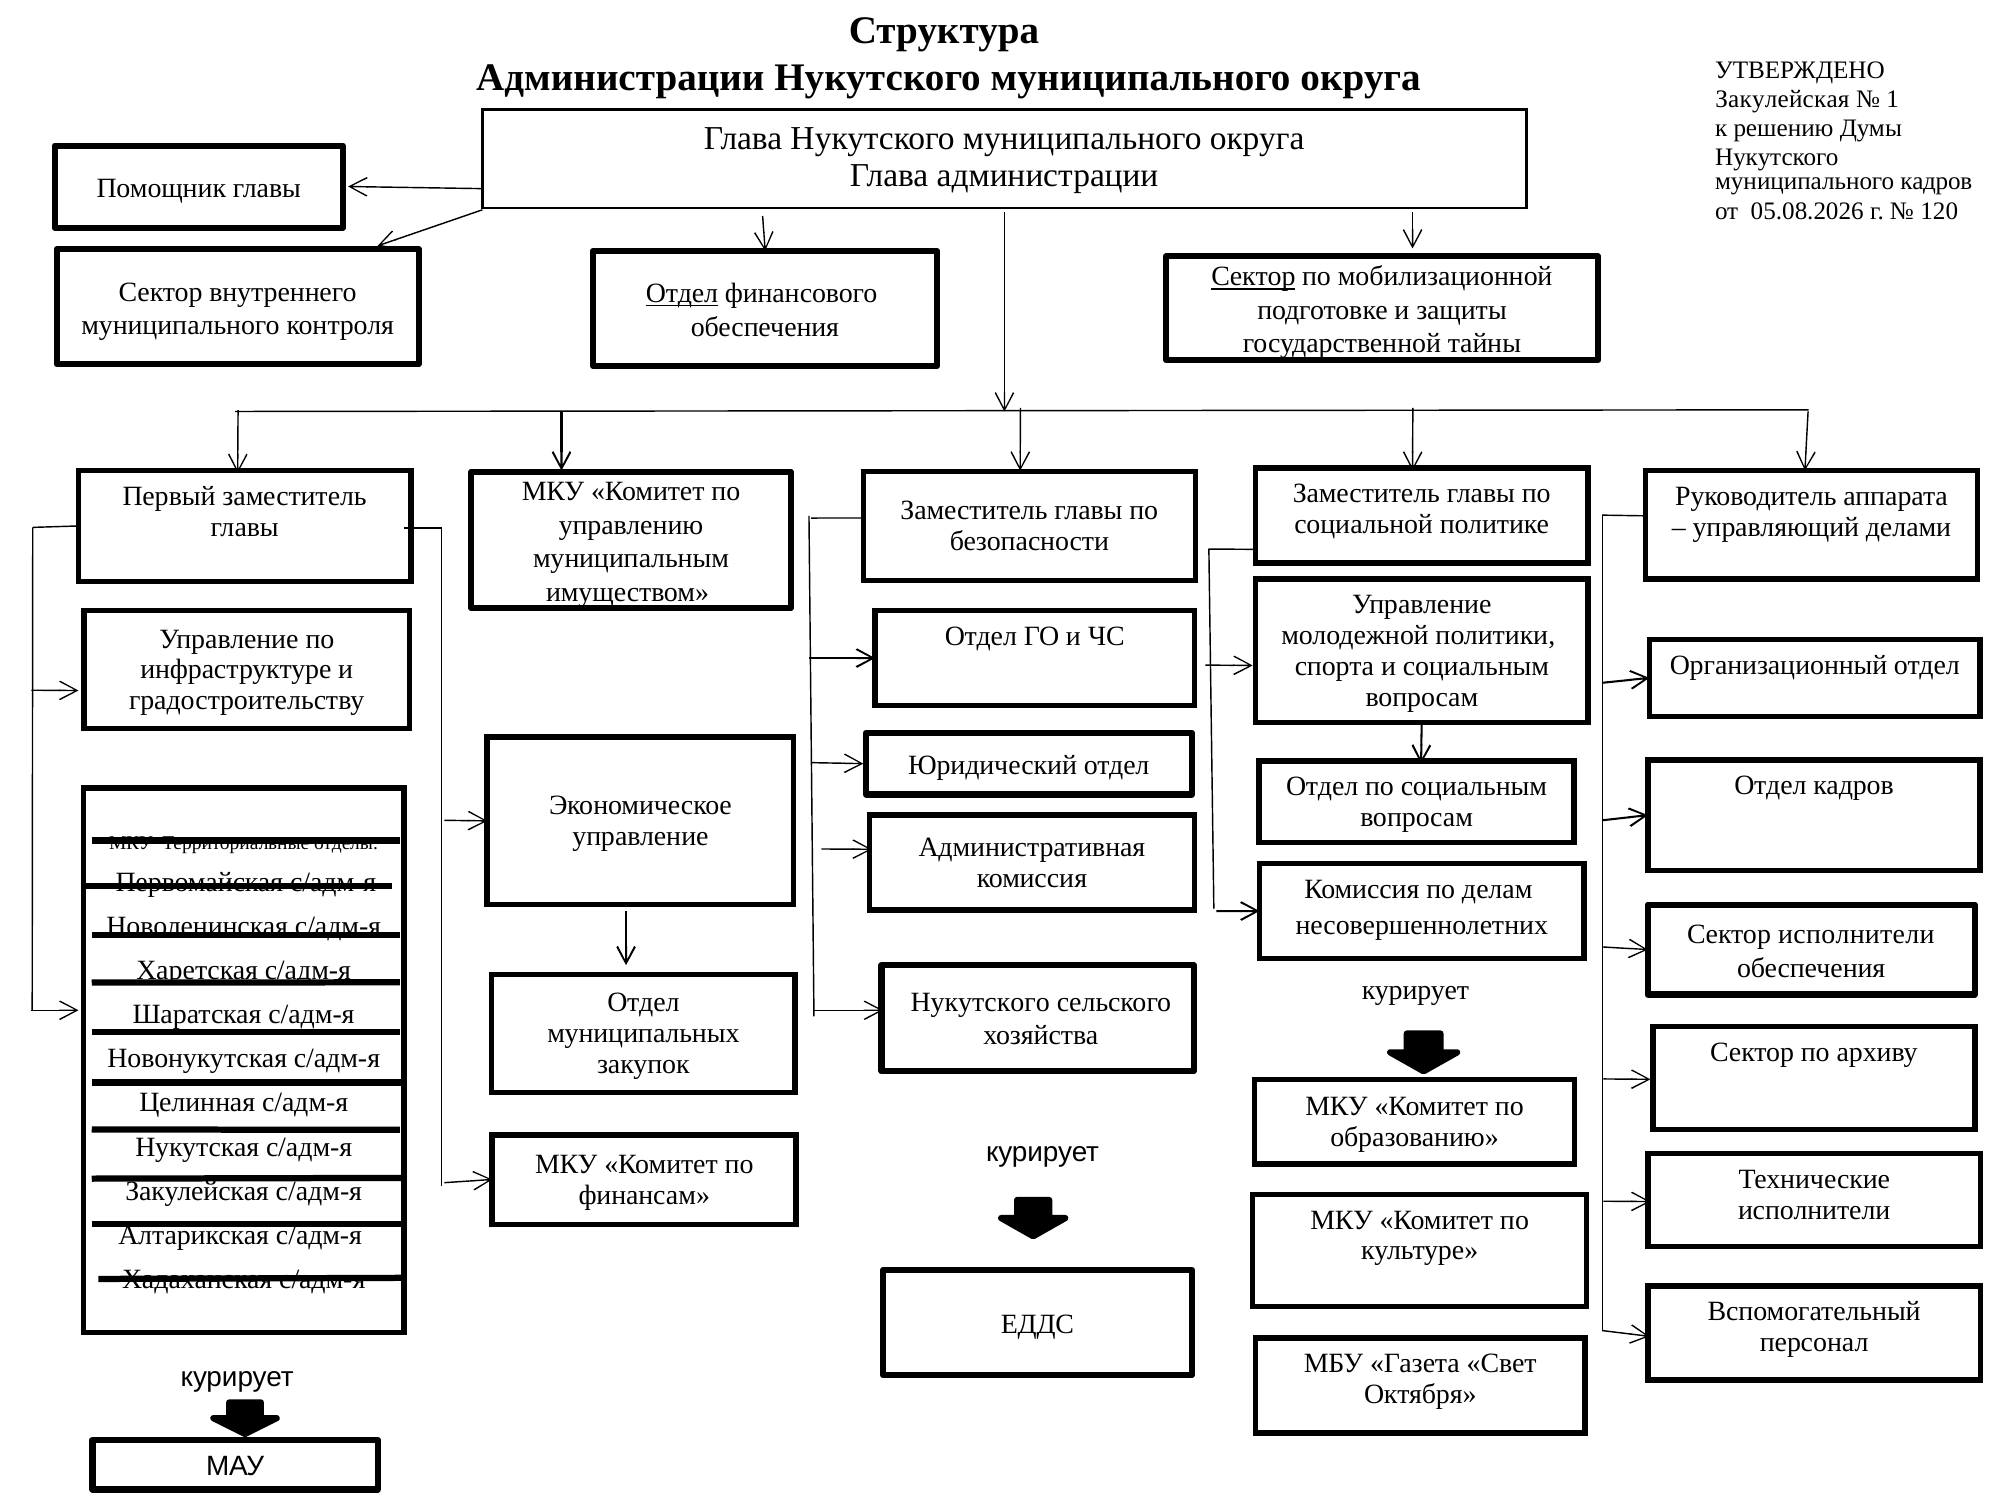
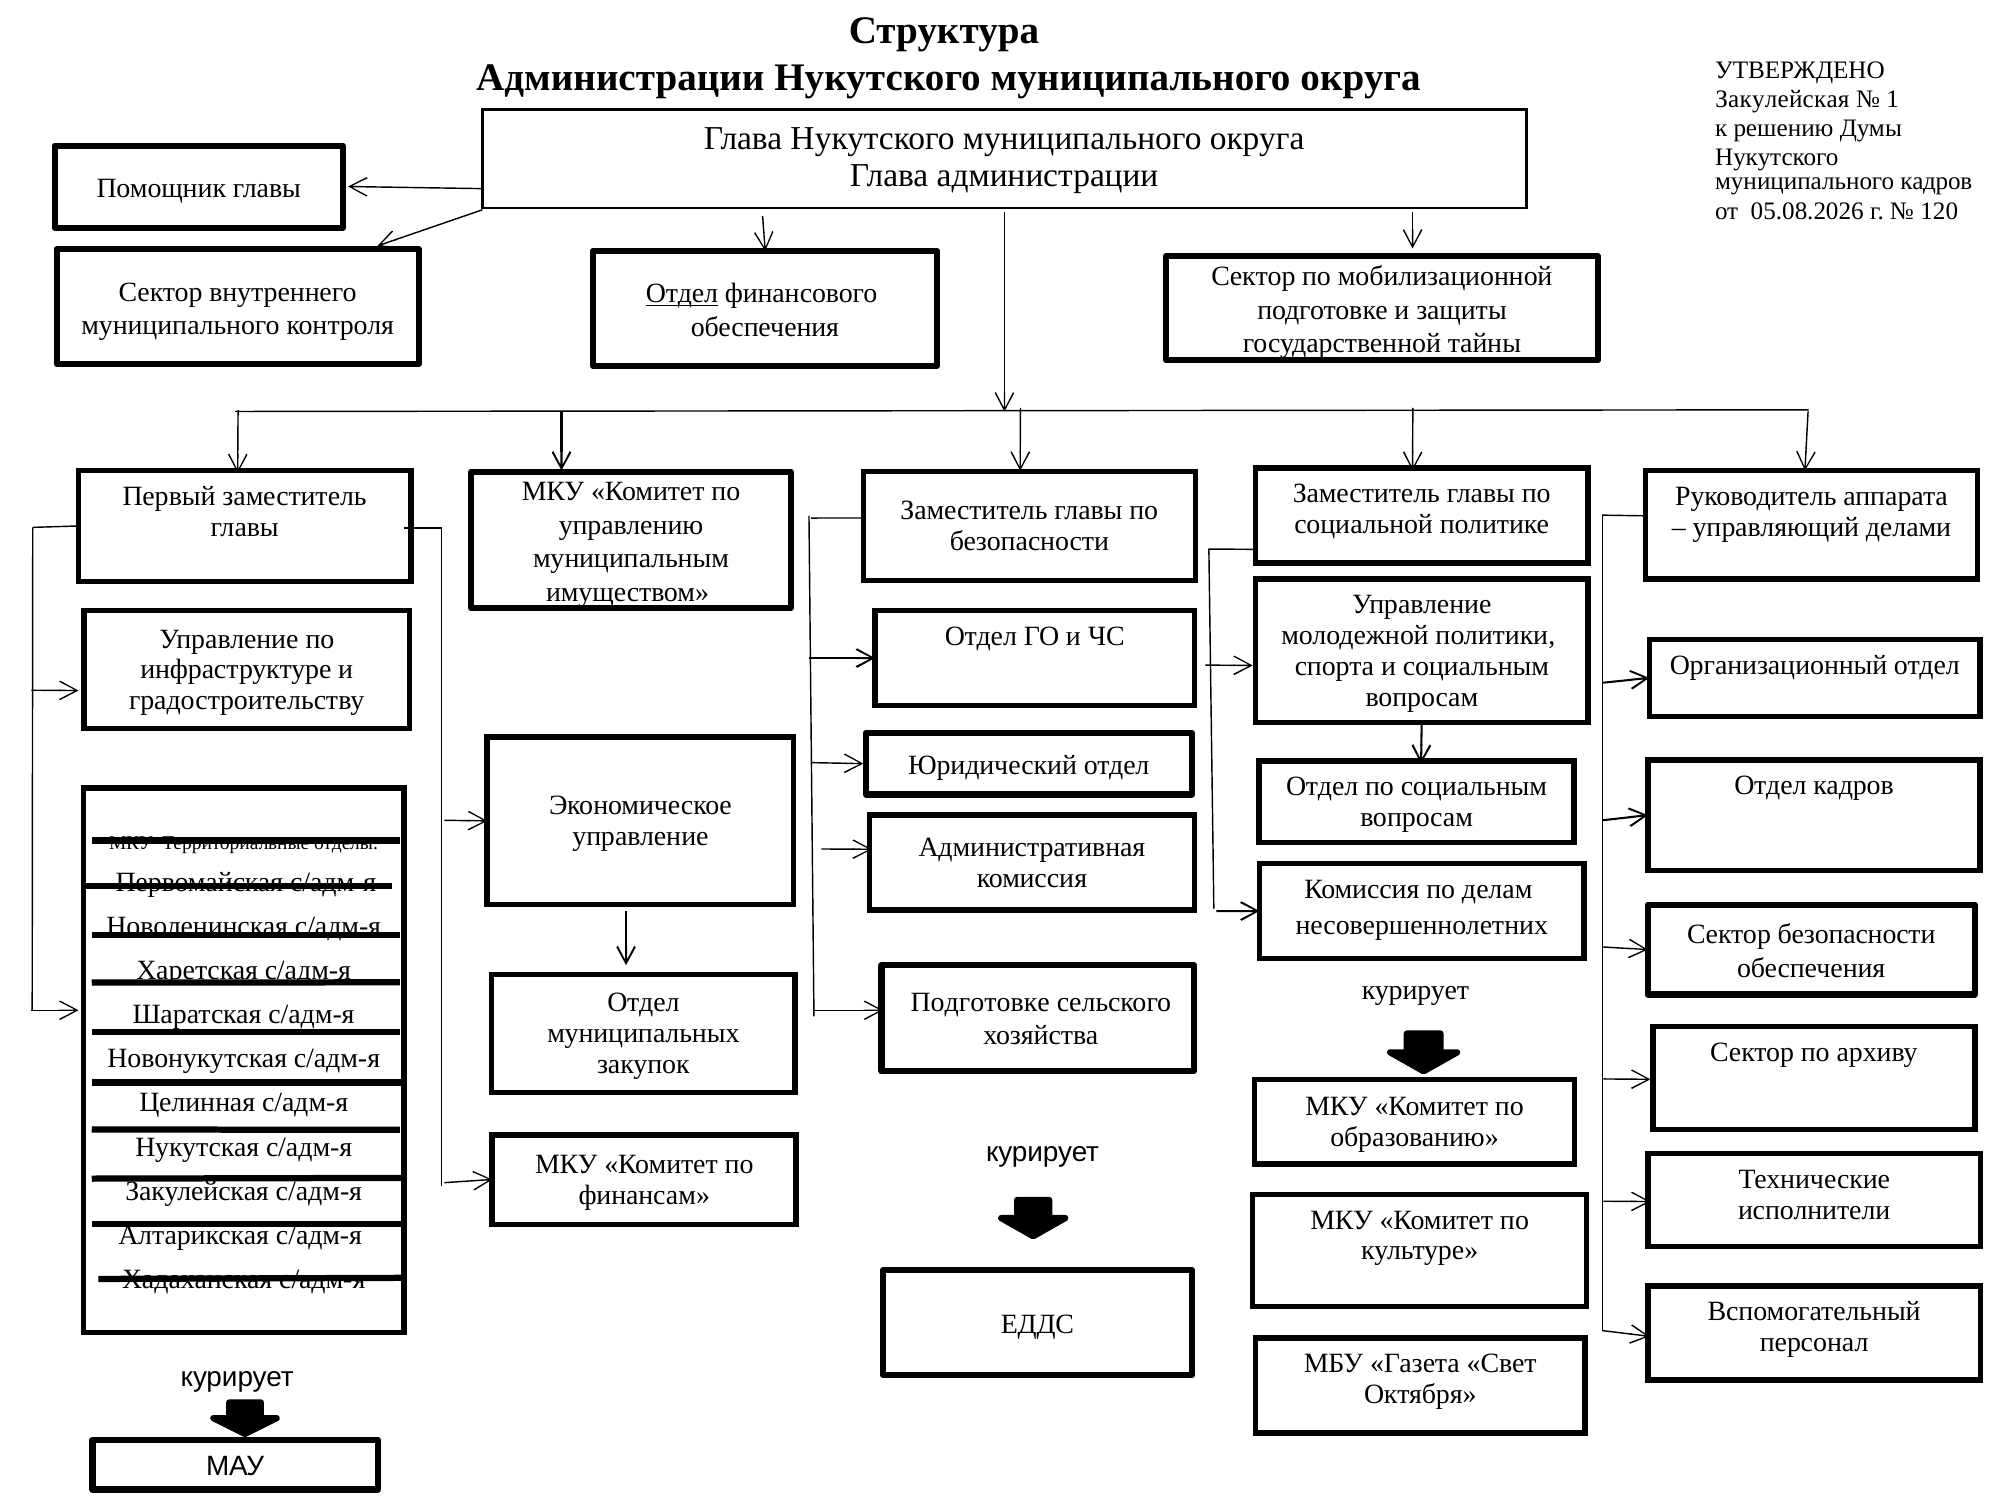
Сектор underline: present -> none (1254, 277)
Сектор исполнители: исполнители -> безопасности (1857, 935)
Нукутского: Нукутского -> Подготовке (980, 1003)
